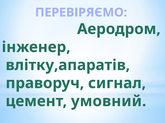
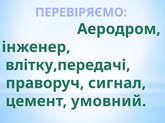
влітку,апаратів: влітку,апаратів -> влітку,передачі (68, 66)
